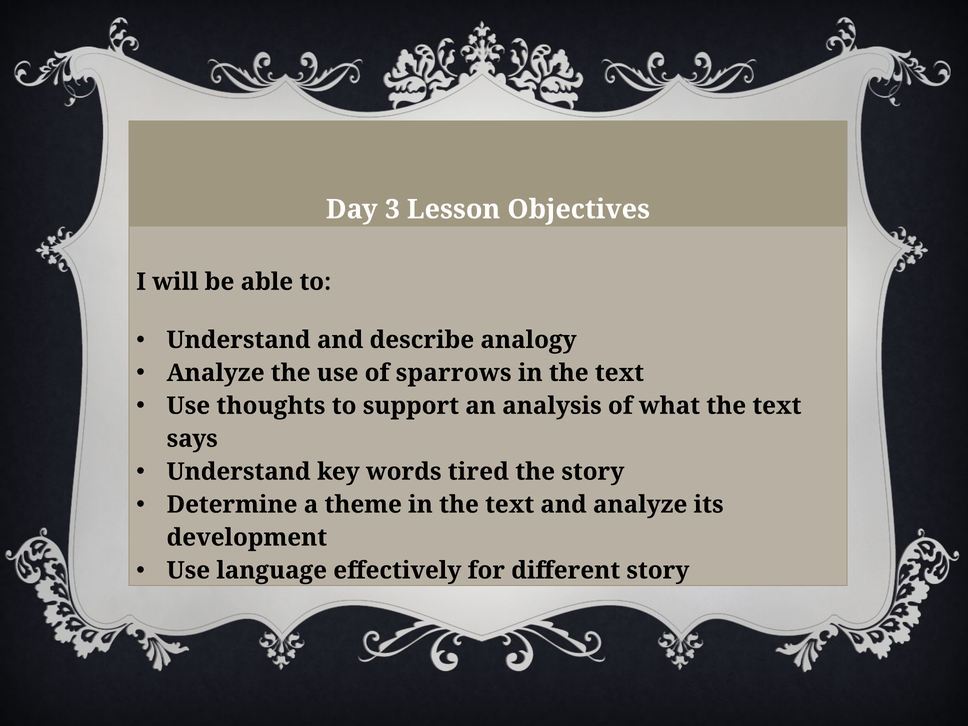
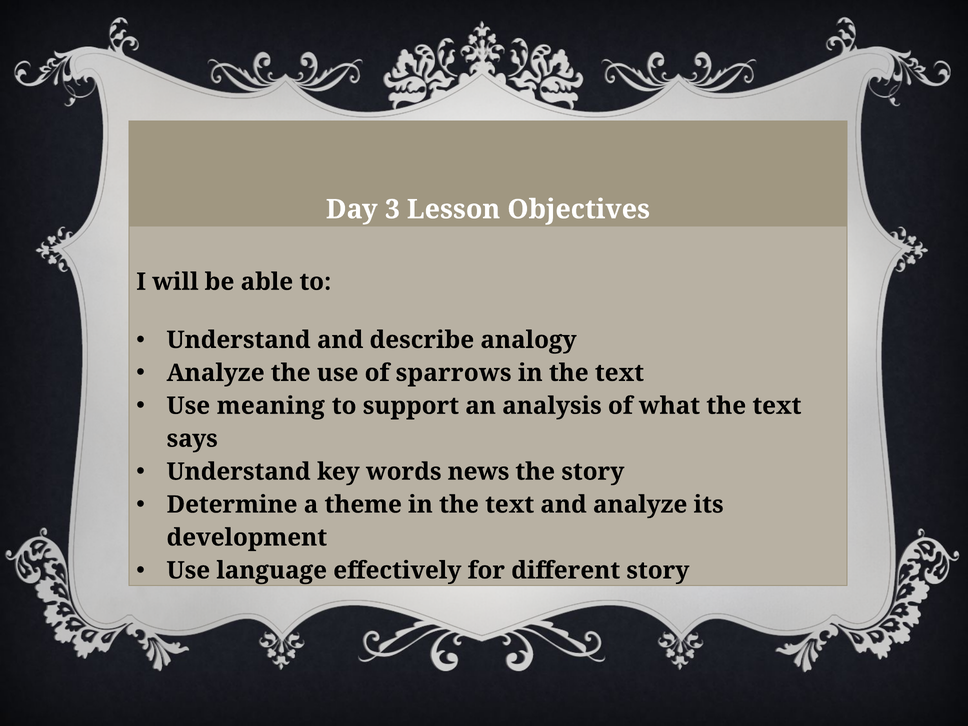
thoughts: thoughts -> meaning (271, 406)
tired: tired -> news (479, 472)
